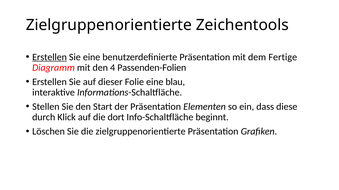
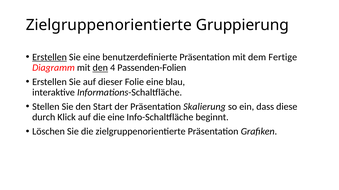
Zeichentools: Zeichentools -> Gruppierung (242, 25)
den underline: none -> present (100, 68)
Elementen: Elementen -> Skalierung (205, 107)
die dort: dort -> eine (116, 118)
